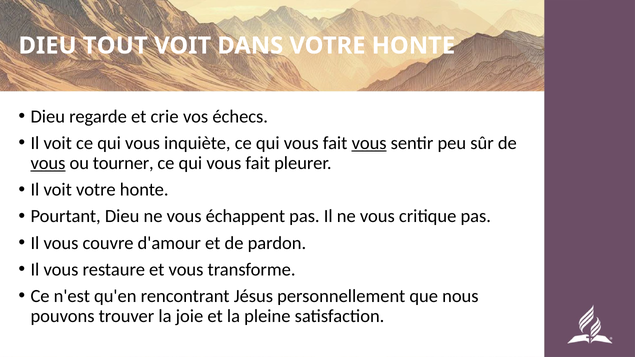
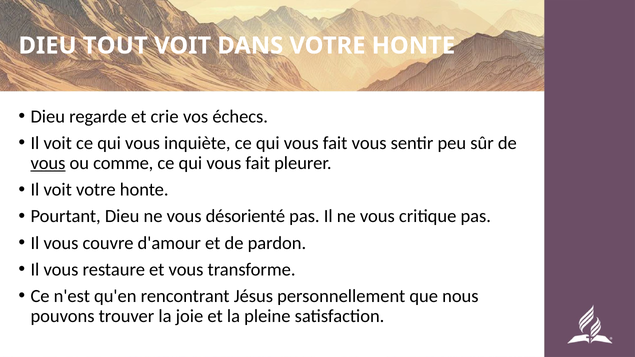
vous underline: present -> none (369, 143)
tourner: tourner -> comme (123, 163)
échappent: échappent -> désorienté (245, 216)
